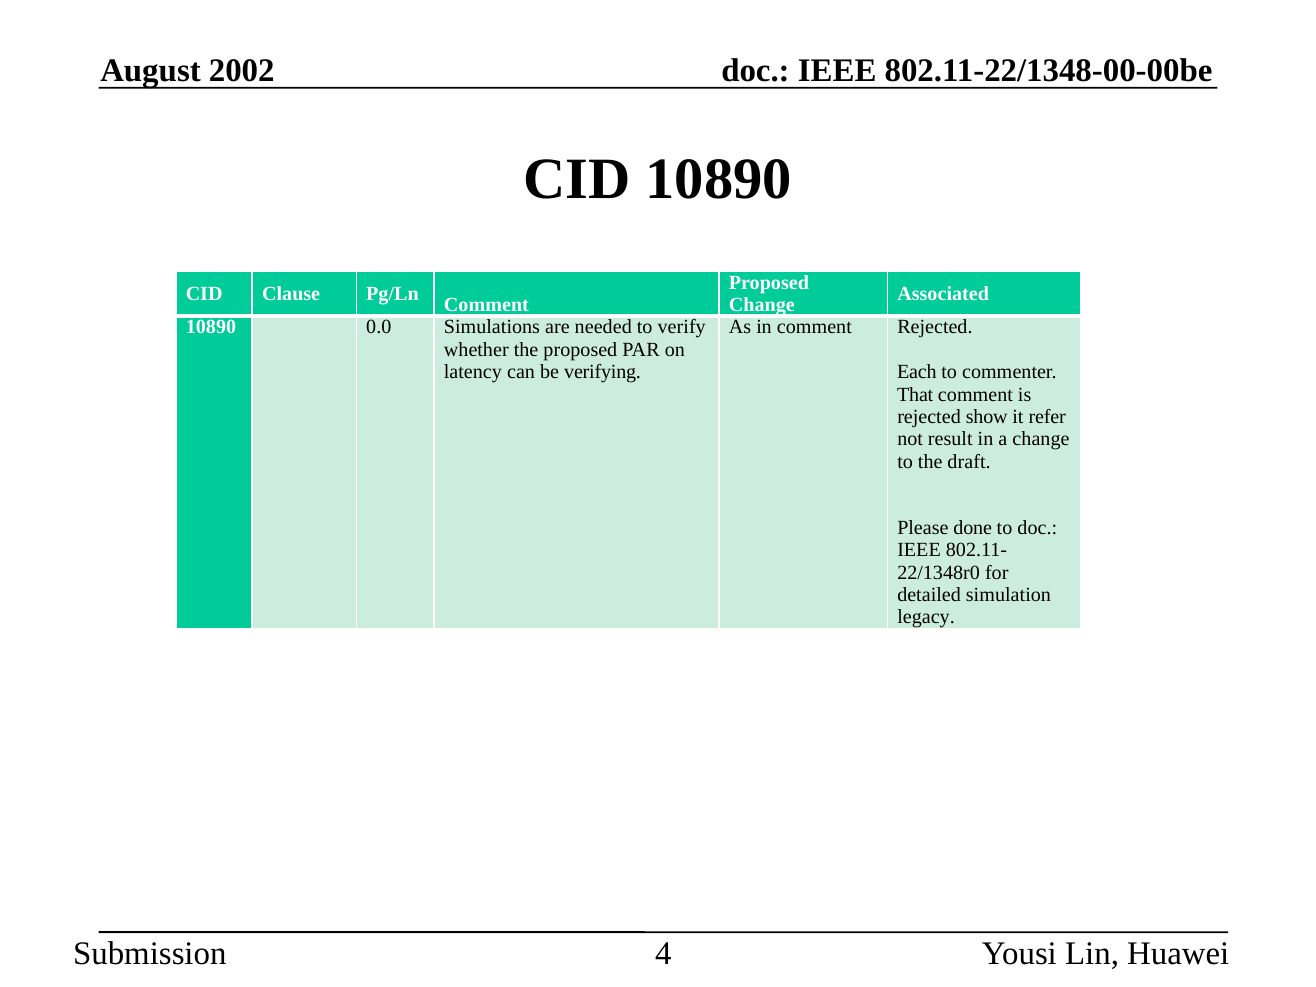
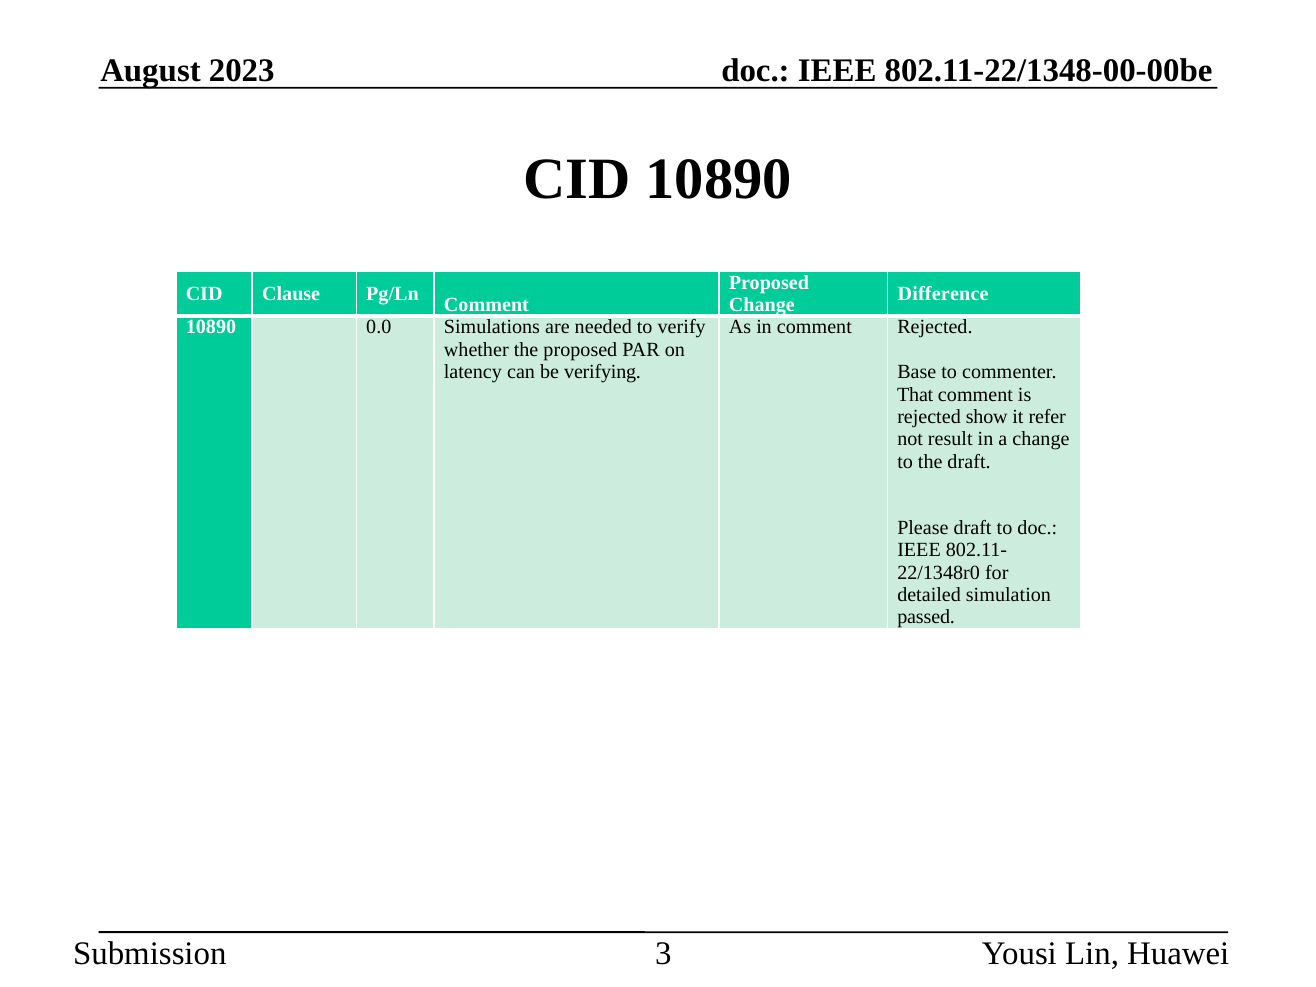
2002: 2002 -> 2023 (242, 70)
Associated: Associated -> Difference (943, 294)
Each: Each -> Base (917, 372)
Please done: done -> draft (973, 528)
legacy: legacy -> passed (926, 617)
4: 4 -> 3 (663, 954)
